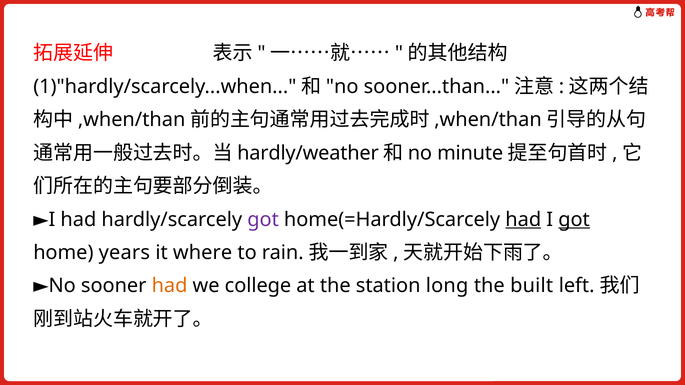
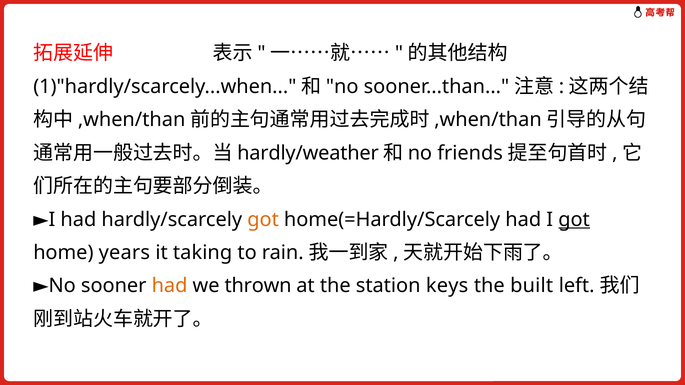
minute: minute -> friends (470, 153)
got colour: purple -> orange (263, 220)
had underline: present -> none (523, 220)
where: where -> taking (203, 253)
college: college -> thrown (258, 286)
long: long -> keys (447, 286)
